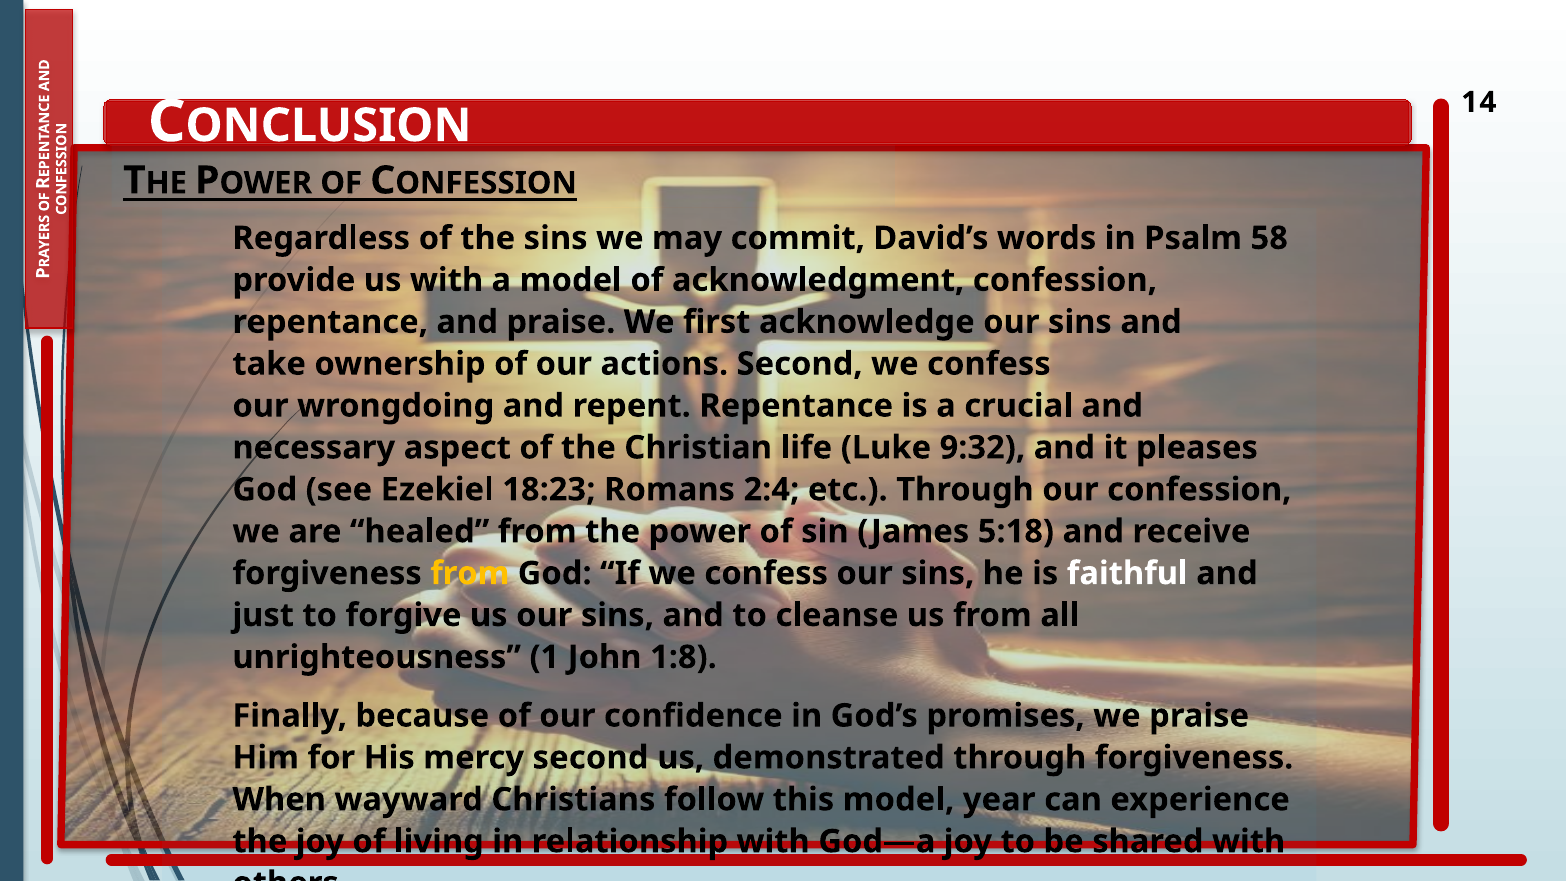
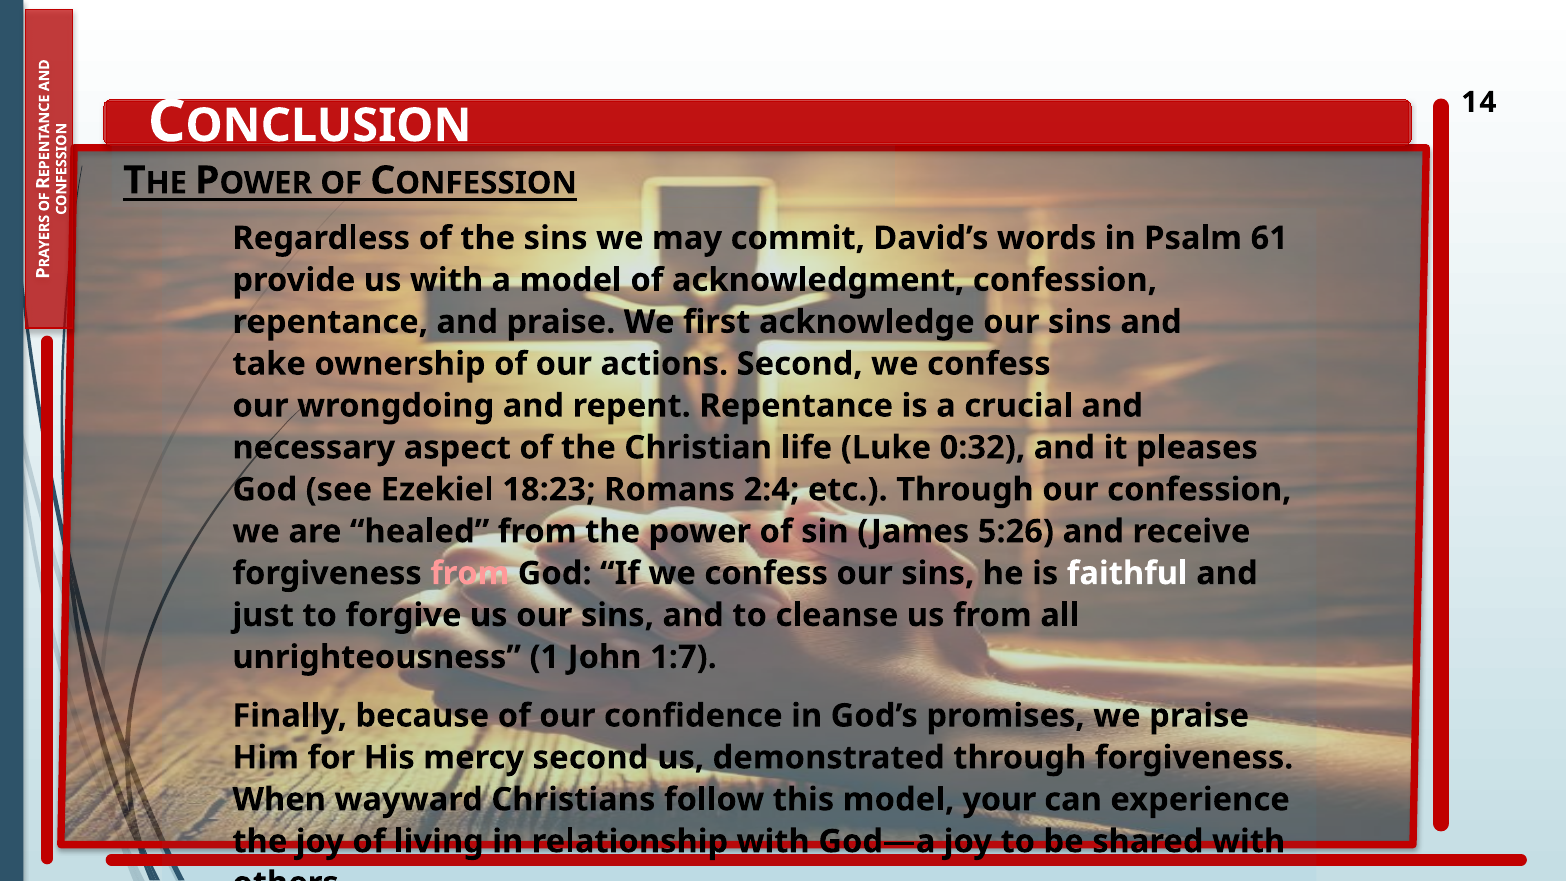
58: 58 -> 61 (1269, 238)
9:32: 9:32 -> 0:32 (982, 448)
5:18: 5:18 -> 5:26 (1016, 531)
from colour: yellow -> pink (470, 573)
1:8: 1:8 -> 1:7 (683, 657)
year: year -> your (999, 799)
